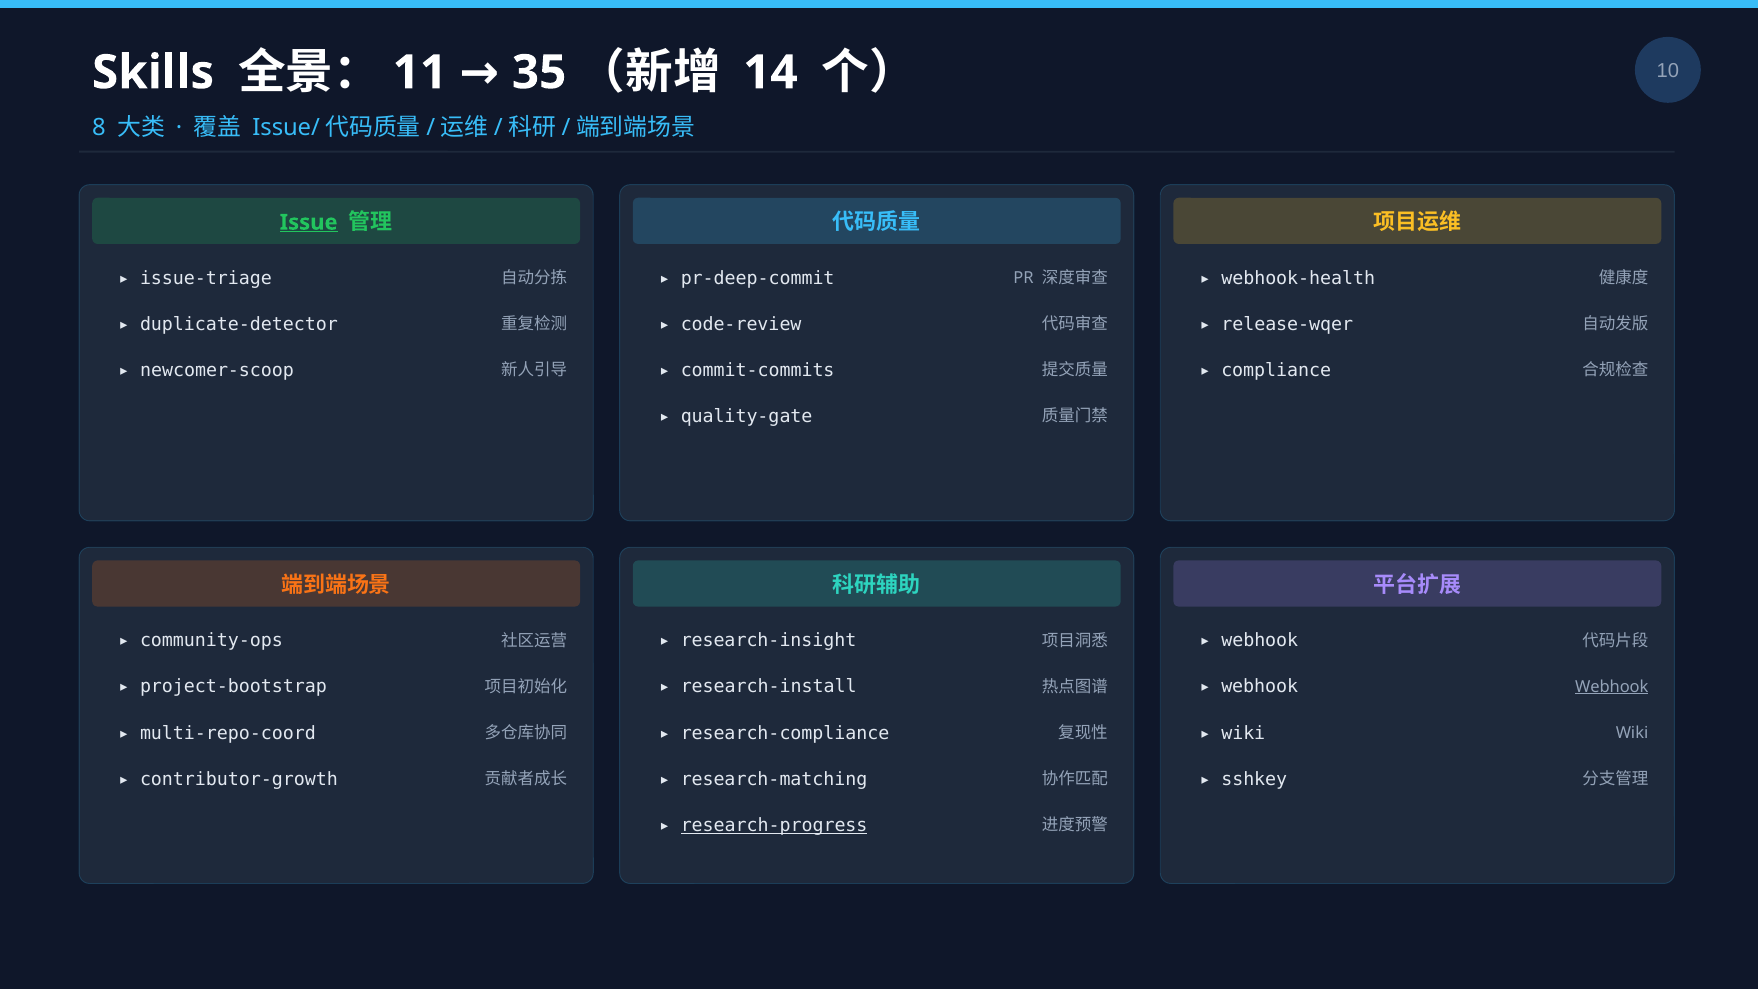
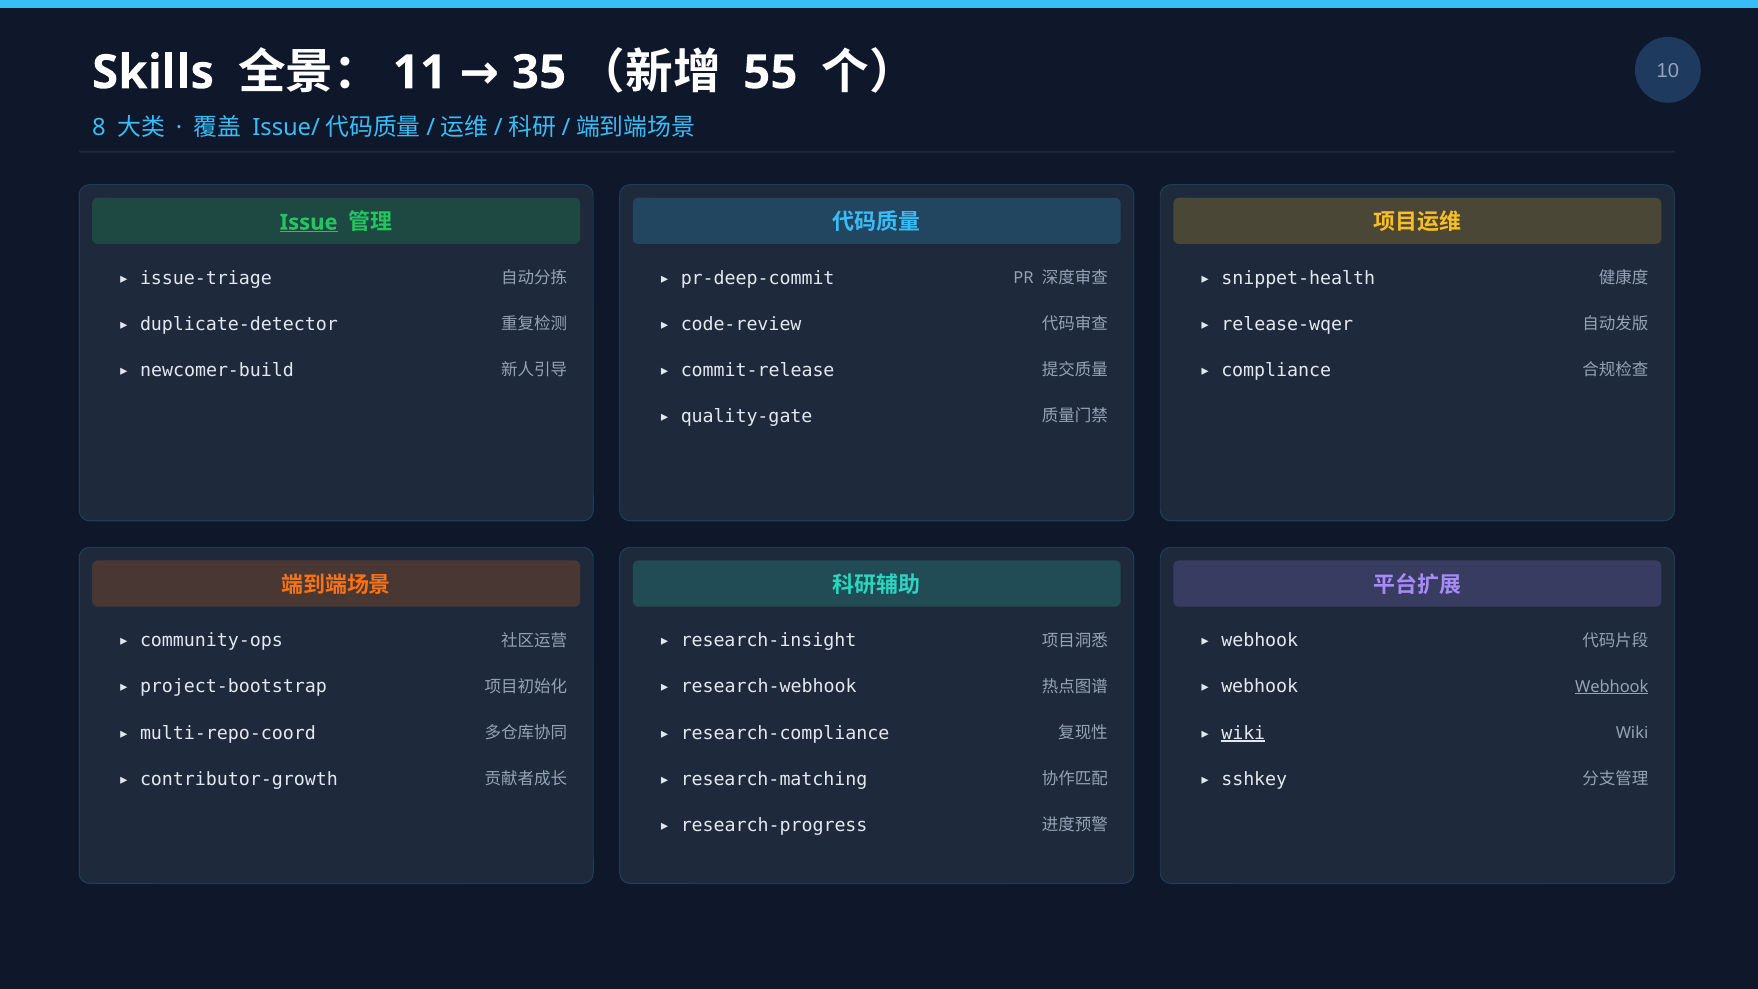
14: 14 -> 55 (770, 73)
webhook-health: webhook-health -> snippet-health (1298, 278)
newcomer-scoop: newcomer-scoop -> newcomer-build (217, 370)
commit-commits: commit-commits -> commit-release (758, 370)
research-install: research-install -> research-webhook (769, 687)
wiki underline: none -> present (1243, 733)
research-progress underline: present -> none (774, 825)
